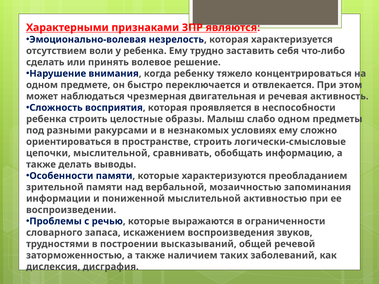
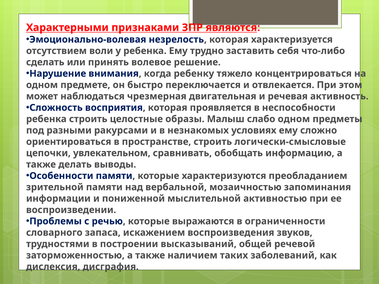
цепочки мыслительной: мыслительной -> увлекательном (112, 153)
